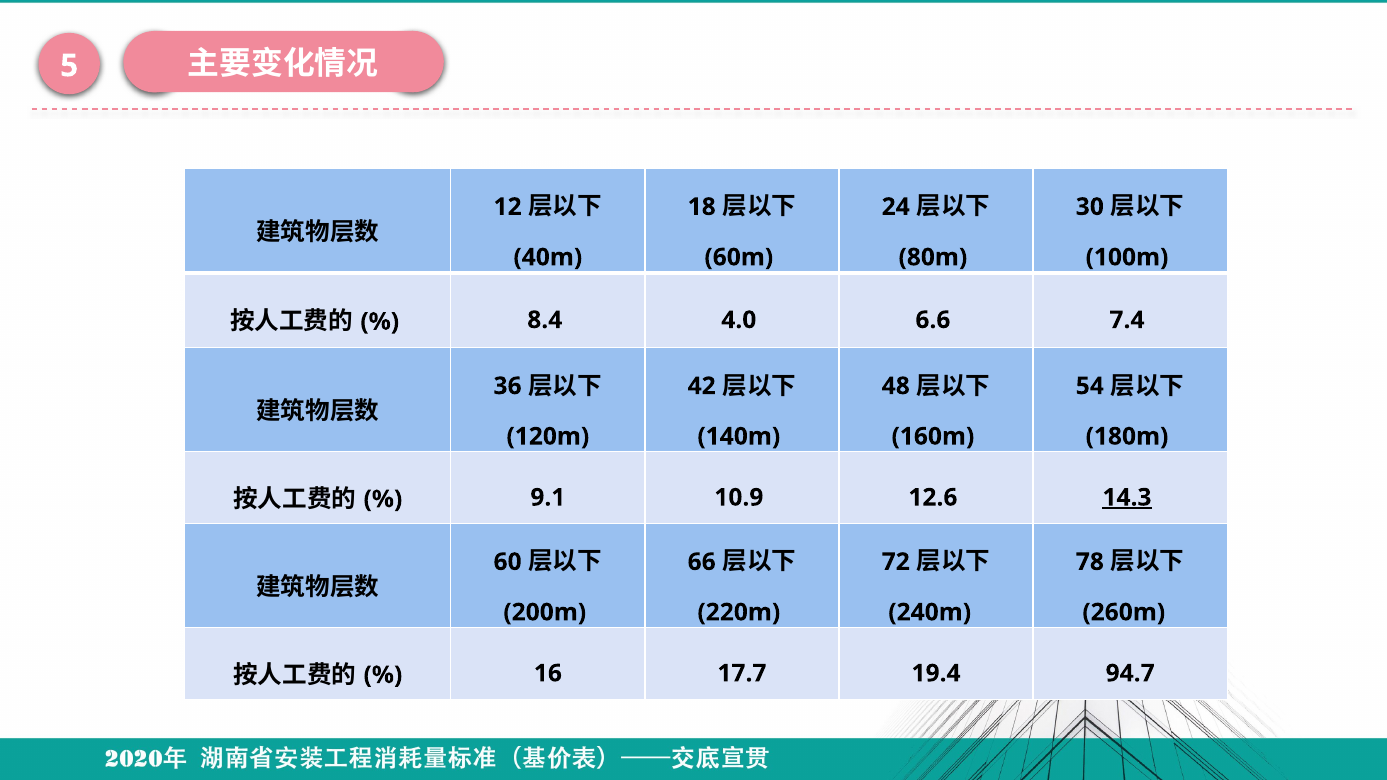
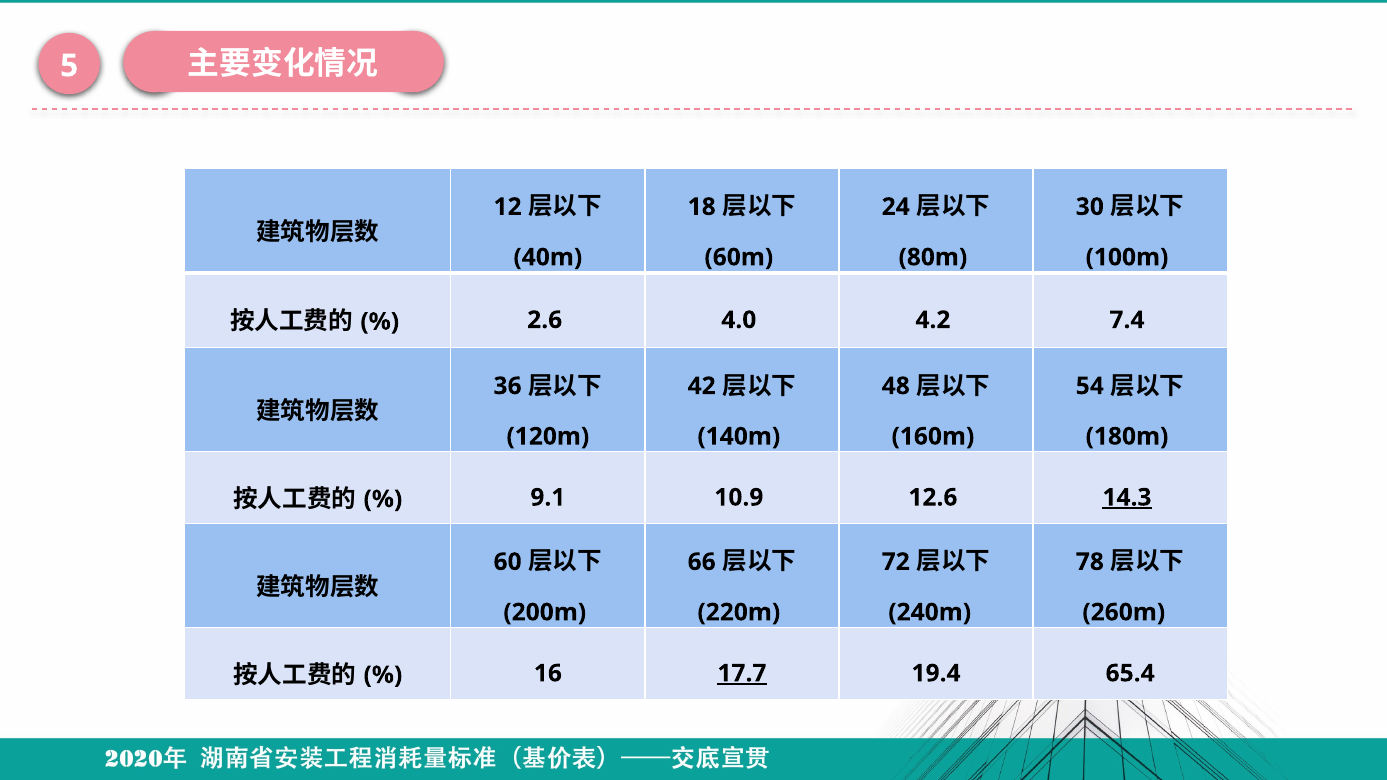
8.4: 8.4 -> 2.6 (545, 320)
6.6: 6.6 -> 4.2 (933, 320)
17.7 underline: none -> present (742, 673)
94.7: 94.7 -> 65.4 (1130, 673)
